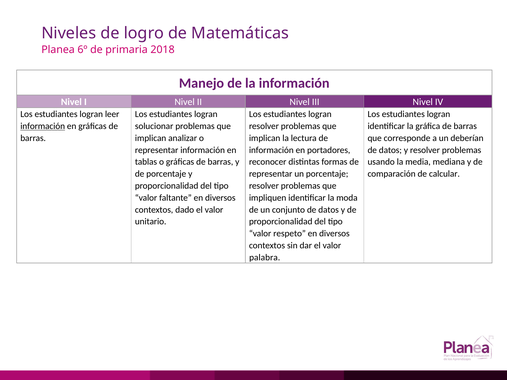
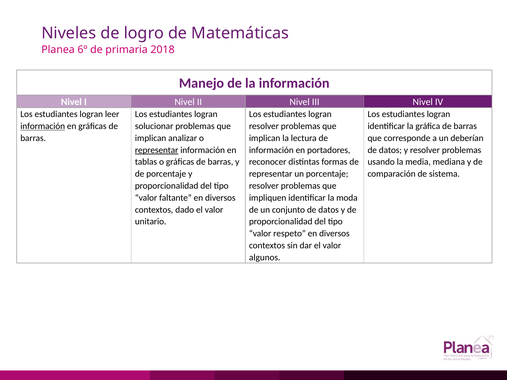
representar underline: none -> present (157, 150)
calcular: calcular -> sistema (444, 174)
palabra: palabra -> algunos (265, 258)
